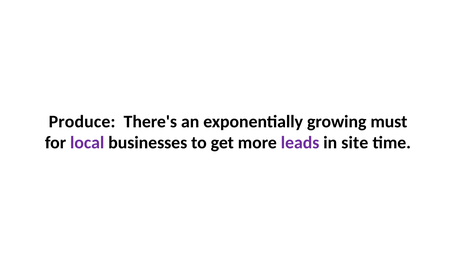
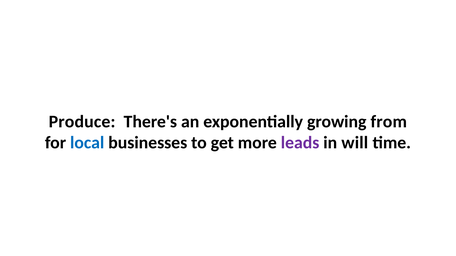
must: must -> from (389, 122)
local colour: purple -> blue (87, 143)
site: site -> will (355, 143)
